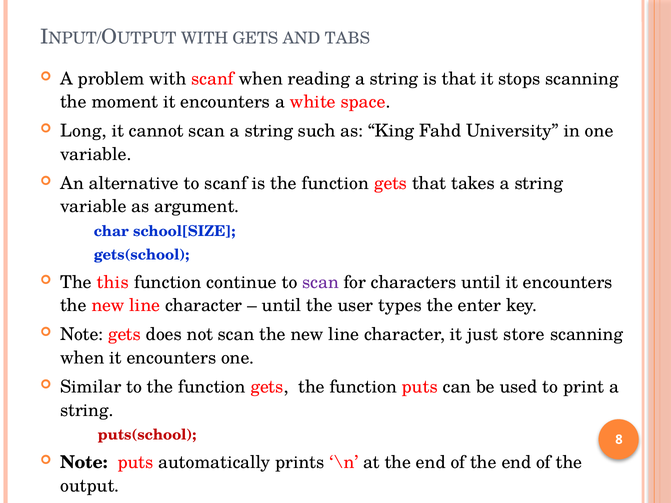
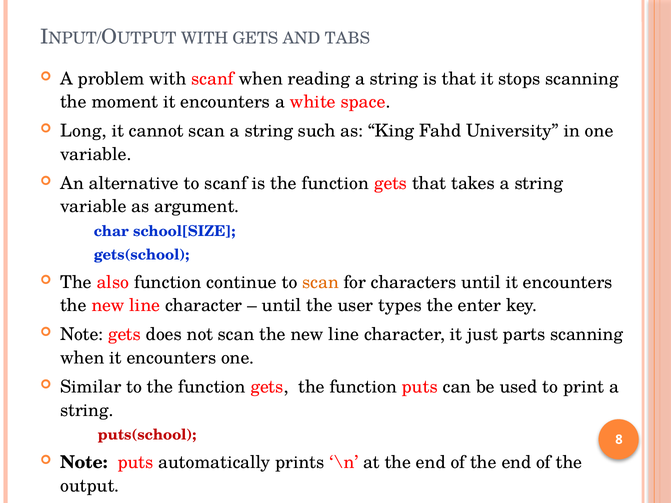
this: this -> also (113, 282)
scan colour: purple -> orange (321, 282)
store: store -> parts (524, 335)
